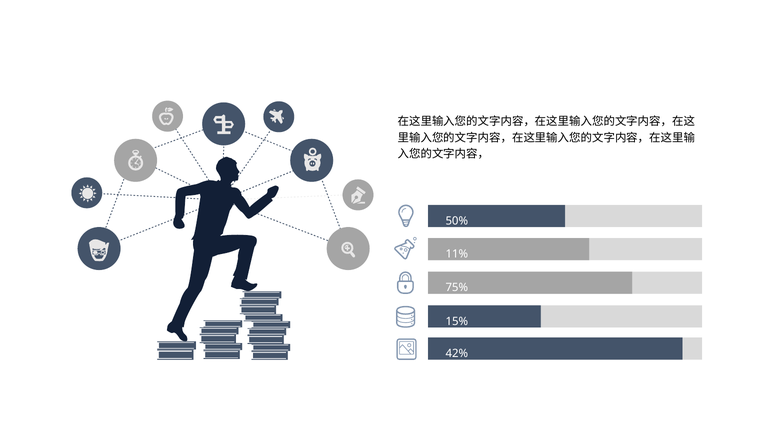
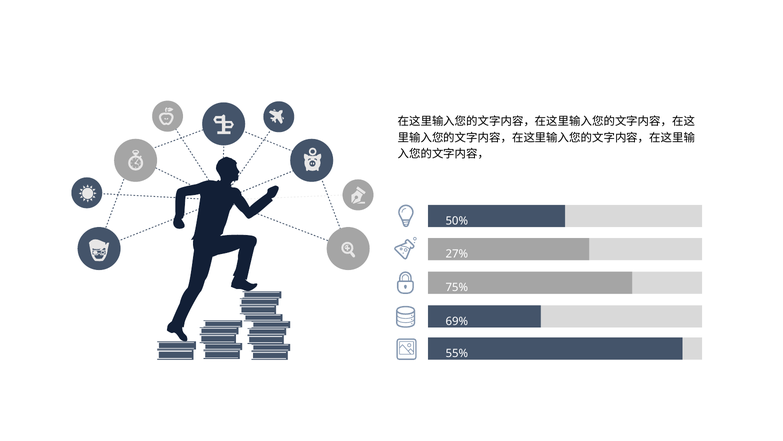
11%: 11% -> 27% (457, 254)
15%: 15% -> 69% (457, 321)
42%: 42% -> 55% (457, 353)
